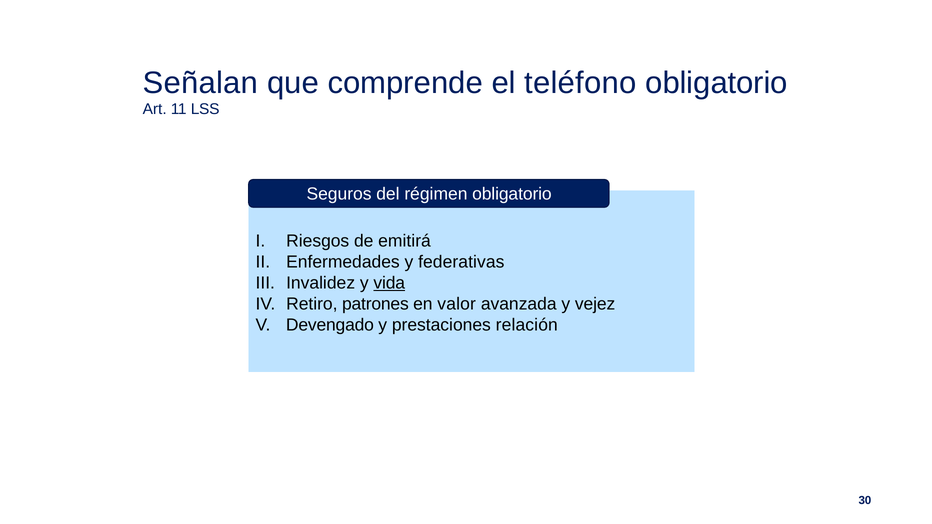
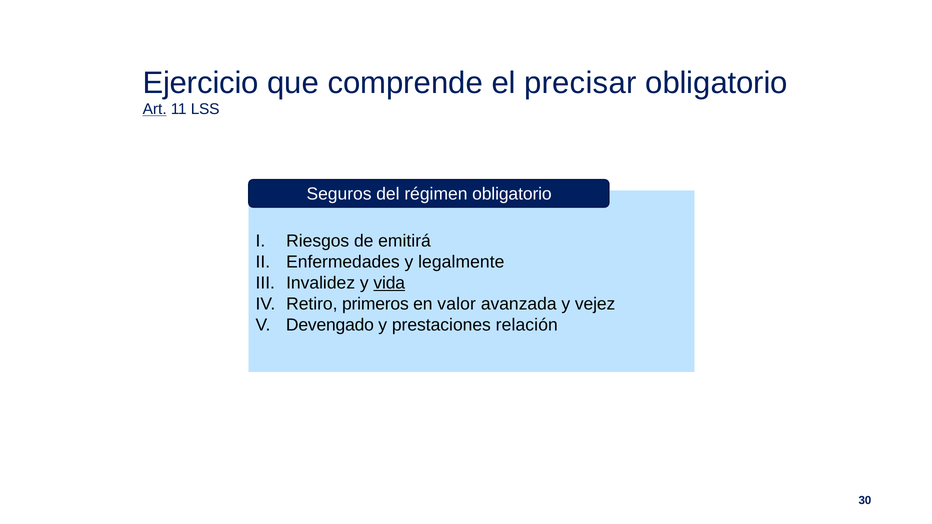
Señalan: Señalan -> Ejercicio (201, 83)
teléfono: teléfono -> precisar (580, 83)
Art underline: none -> present (155, 109)
federativas: federativas -> legalmente (461, 262)
patrones: patrones -> primeros (375, 304)
